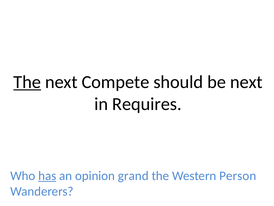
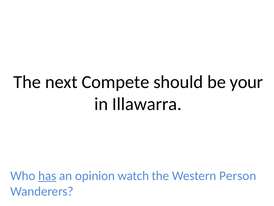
The underline: present -> none (27, 82)
be next: next -> your (246, 82)
Requires: Requires -> Illawarra (147, 104)
grand: grand -> watch (133, 175)
